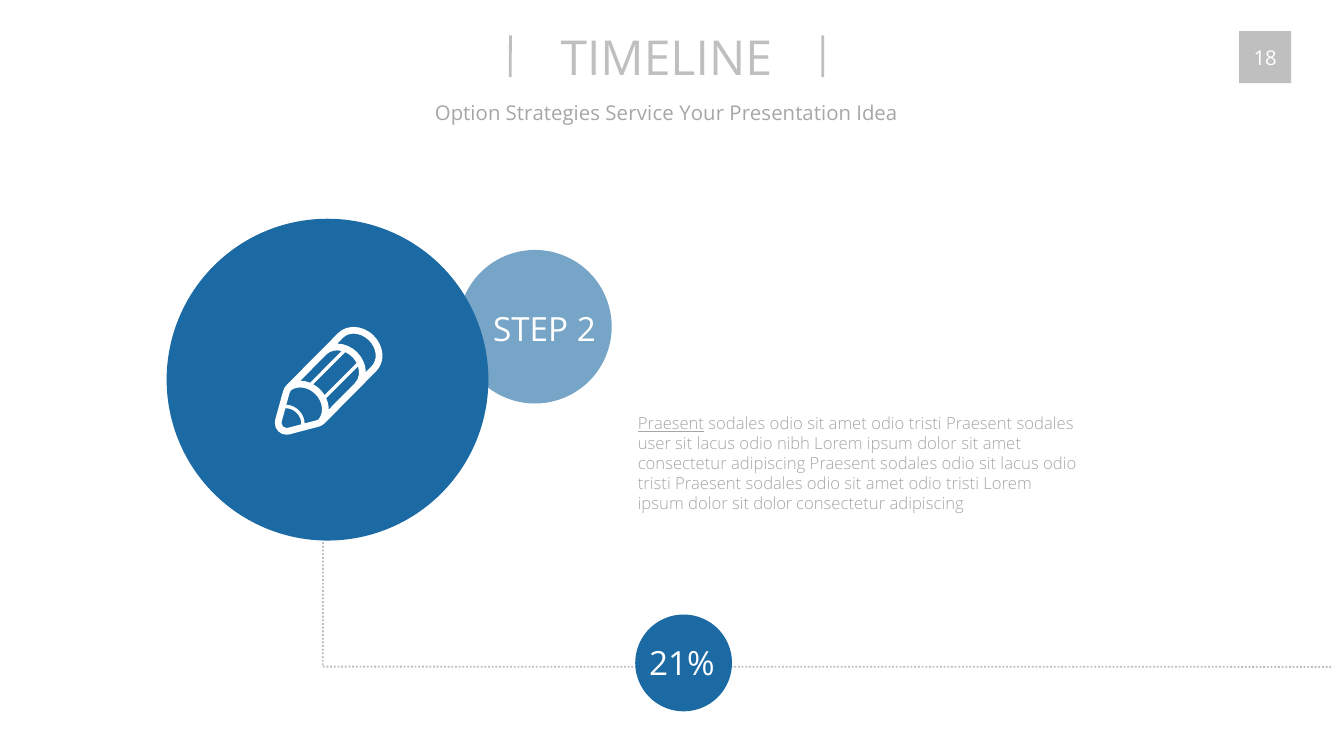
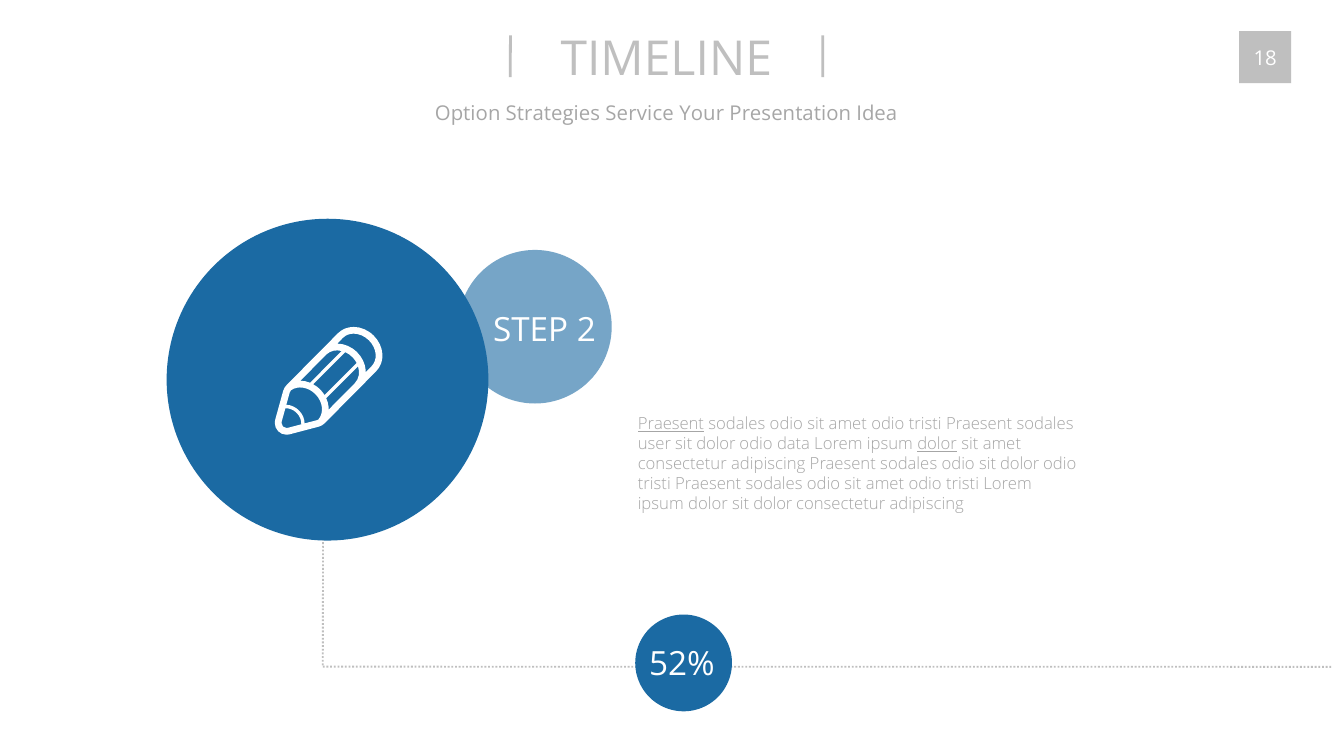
lacus: lacus -> dolor (716, 444)
nibh: nibh -> data (794, 444)
dolor underline: none -> present (937, 444)
odio sit lacus: lacus -> dolor (1020, 464)
21%: 21% -> 52% (682, 664)
